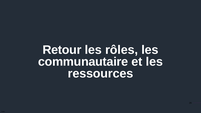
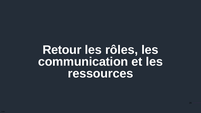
communautaire: communautaire -> communication (83, 62)
